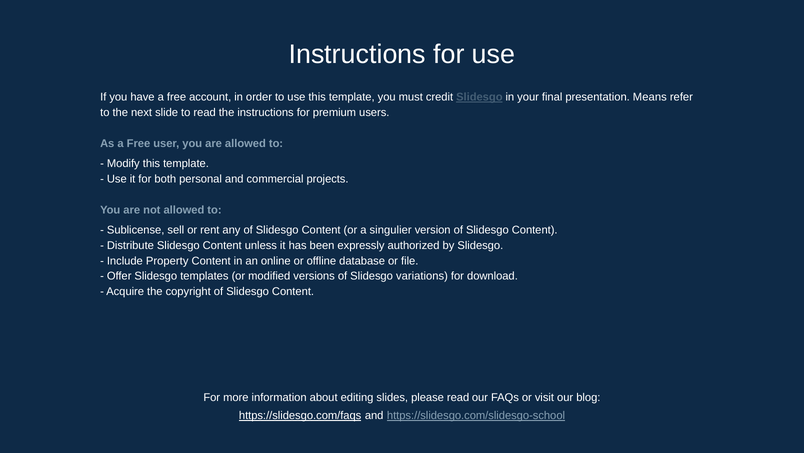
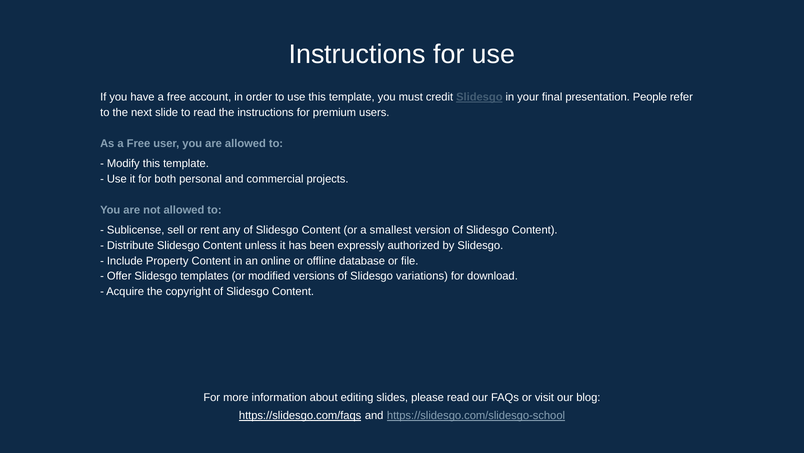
Means: Means -> People (650, 97)
singulier: singulier -> smallest (391, 230)
